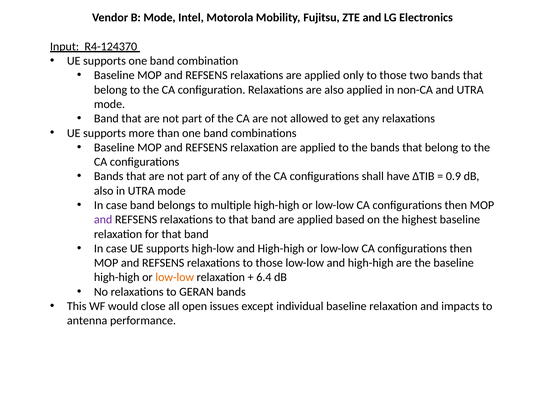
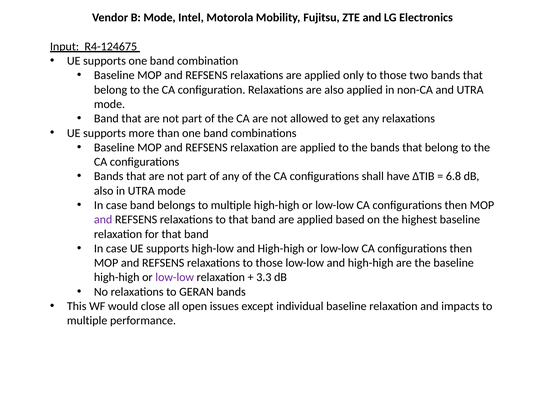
R4-124370: R4-124370 -> R4-124675 (111, 46)
0.9: 0.9 -> 6.8 (453, 176)
low-low colour: orange -> purple (175, 277)
6.4: 6.4 -> 3.3 (264, 277)
antenna: antenna -> multiple (87, 320)
